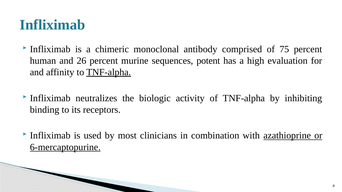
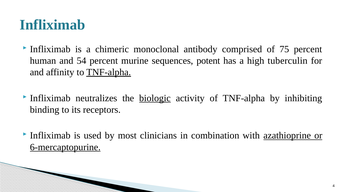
26: 26 -> 54 (81, 61)
evaluation: evaluation -> tuberculin (288, 61)
biologic underline: none -> present (155, 98)
